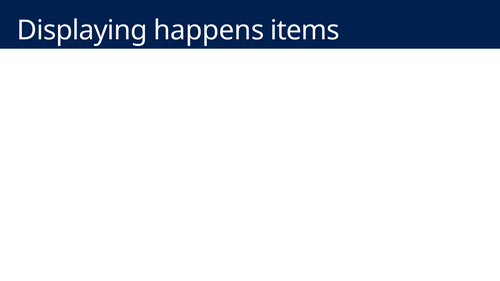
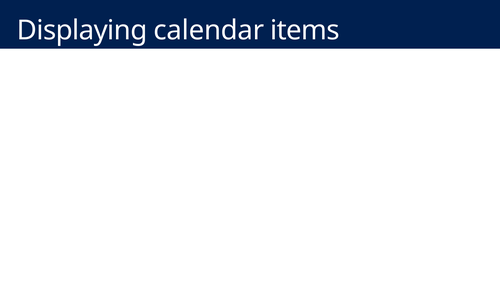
happens: happens -> calendar (209, 30)
